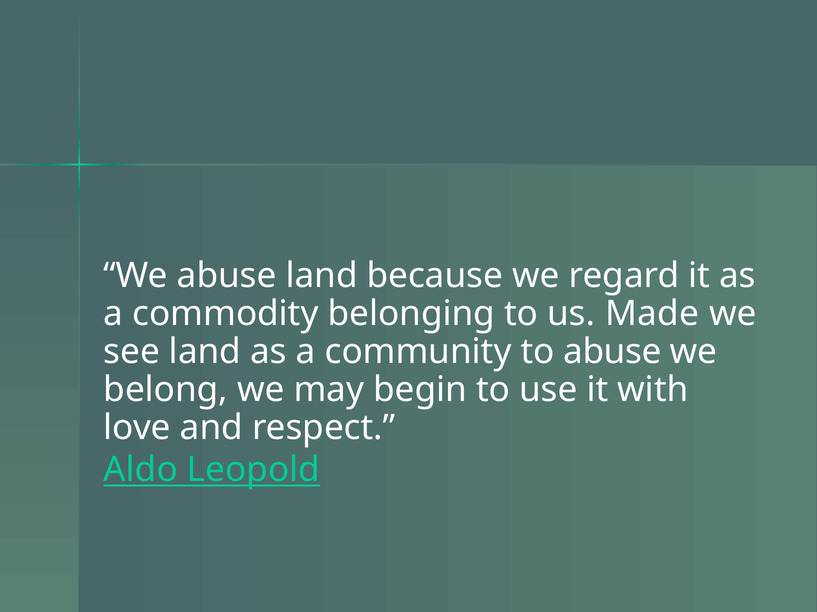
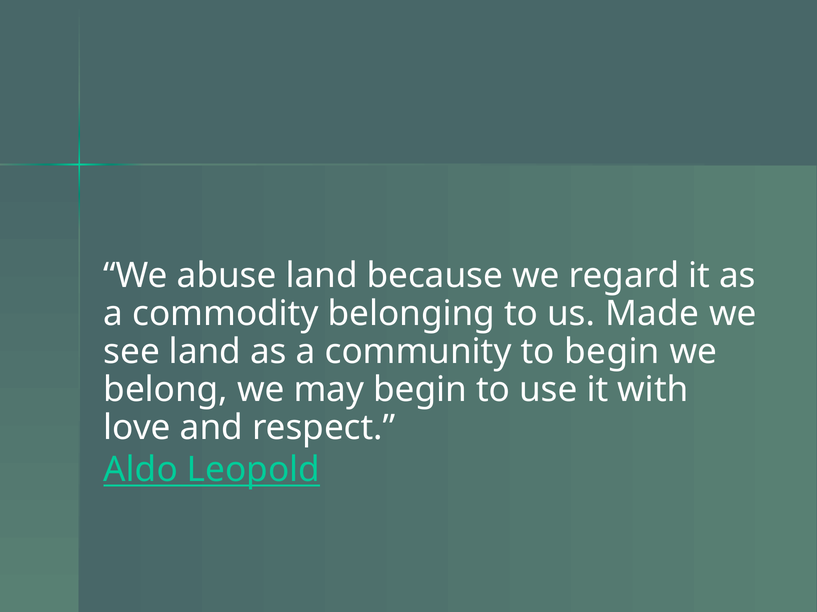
to abuse: abuse -> begin (612, 352)
